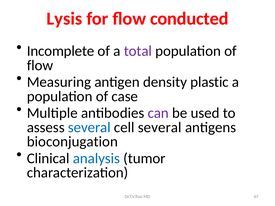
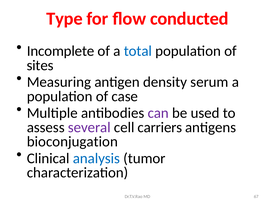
Lysis: Lysis -> Type (65, 19)
total colour: purple -> blue (138, 51)
flow: flow -> sites (40, 65)
plastic: plastic -> serum (209, 82)
several colour: blue -> purple (89, 127)
cell several: several -> carriers (160, 127)
